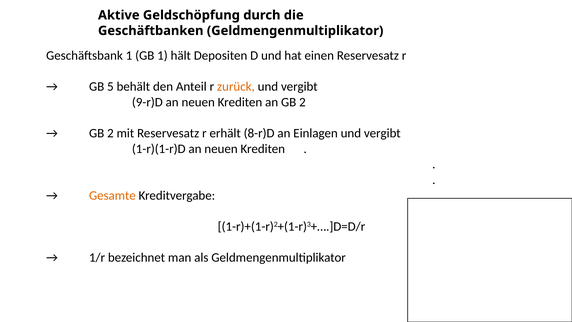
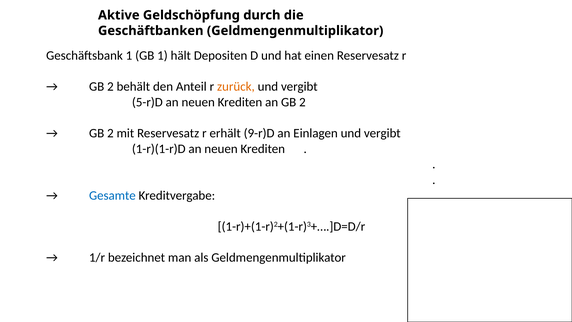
5: 5 -> 2 (110, 87)
9-r)D: 9-r)D -> 5-r)D (147, 102)
8-r)D: 8-r)D -> 9-r)D (259, 133)
Gesamte colour: orange -> blue (112, 195)
